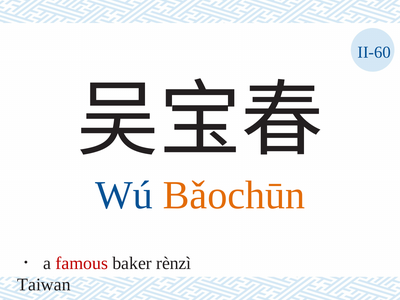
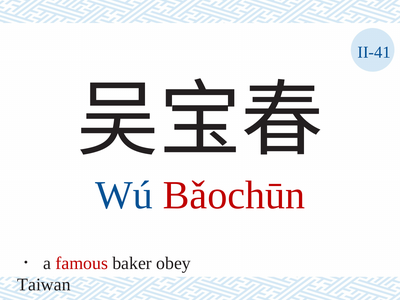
II-60: II-60 -> II-41 (374, 52)
Bǎochūn colour: orange -> red (234, 195)
rènzì: rènzì -> obey (174, 263)
